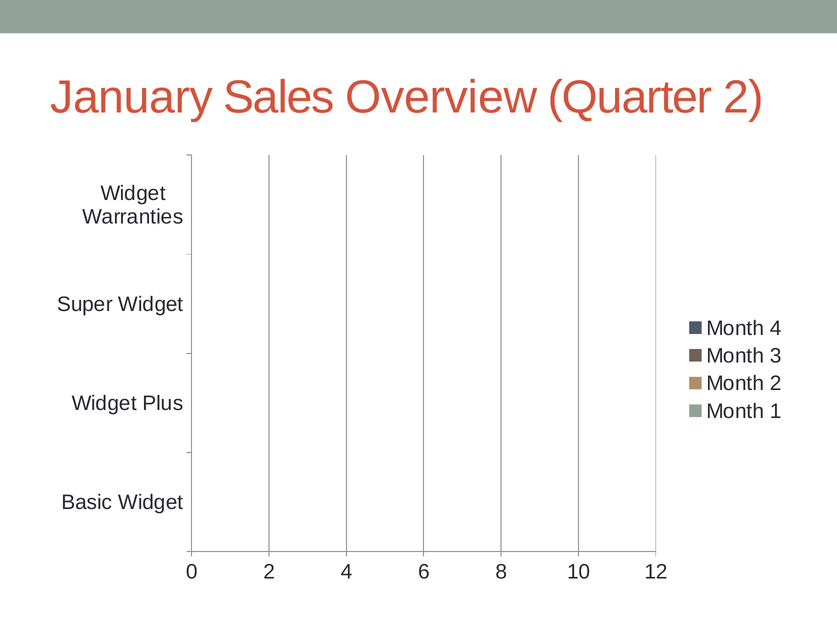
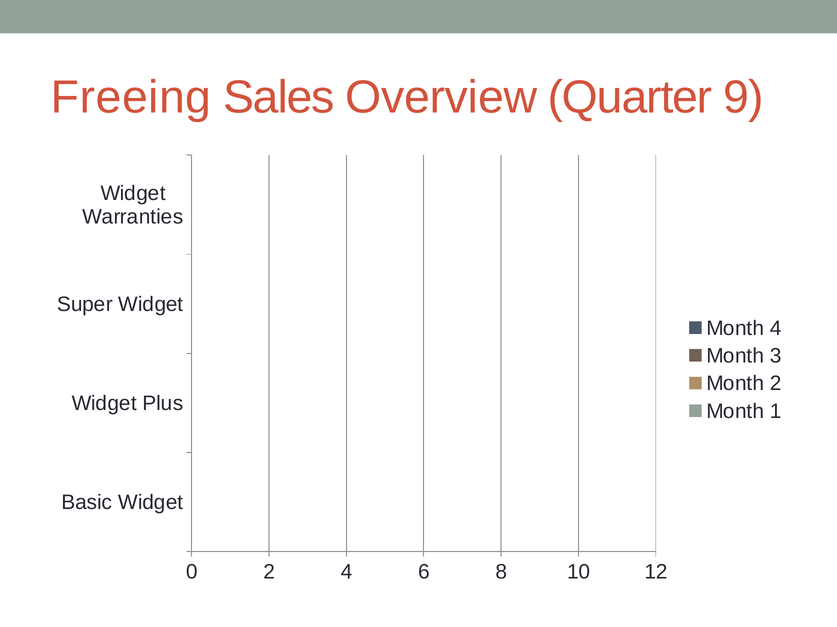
January: January -> Freeing (131, 97)
Quarter 2: 2 -> 9 (743, 97)
